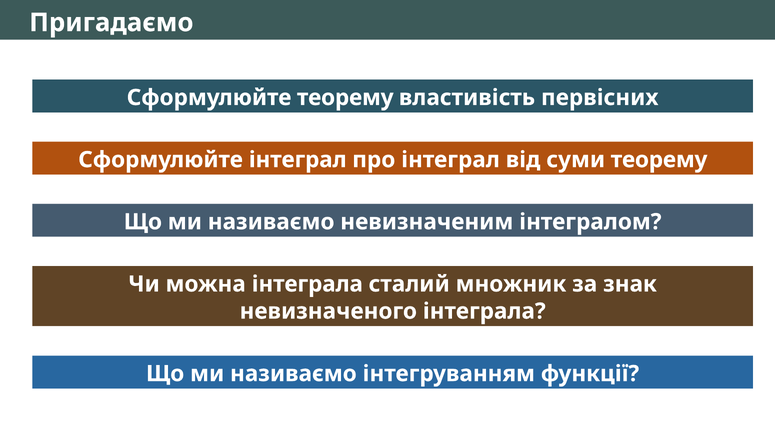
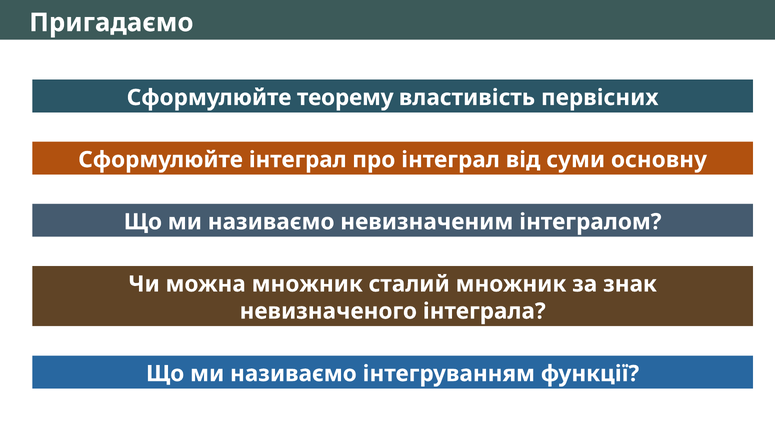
суми теорему: теорему -> основну (659, 160)
можна інтеграла: інтеграла -> множник (307, 284)
